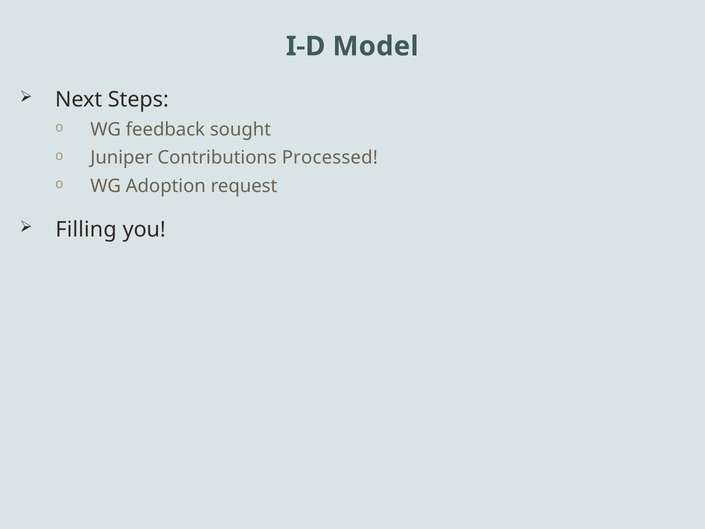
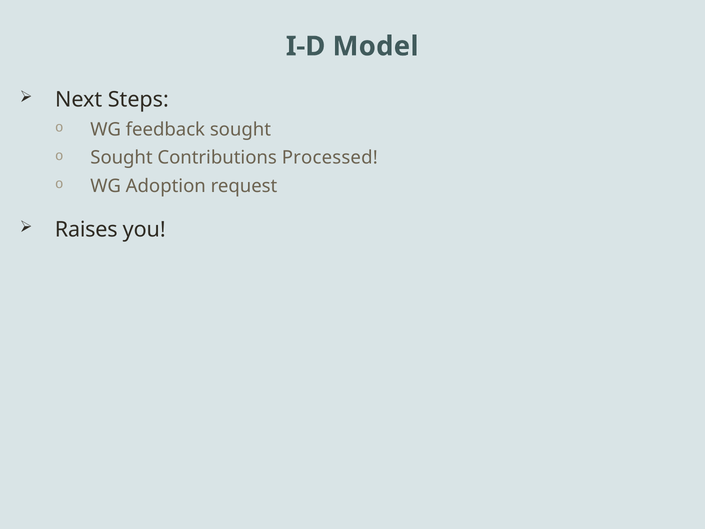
Juniper: Juniper -> Sought (122, 158)
Filling: Filling -> Raises (86, 230)
